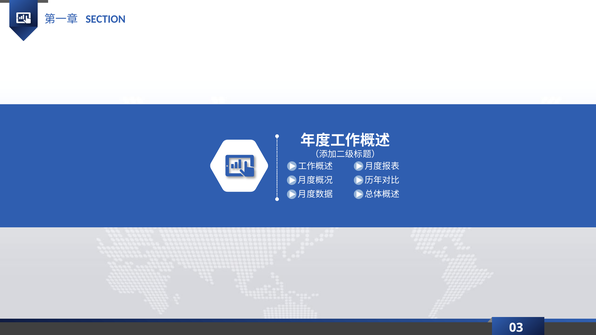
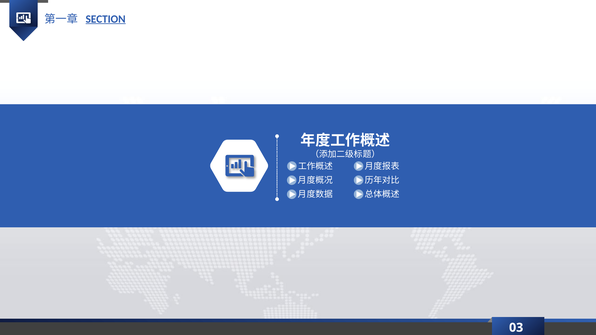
SECTION underline: none -> present (106, 19)
